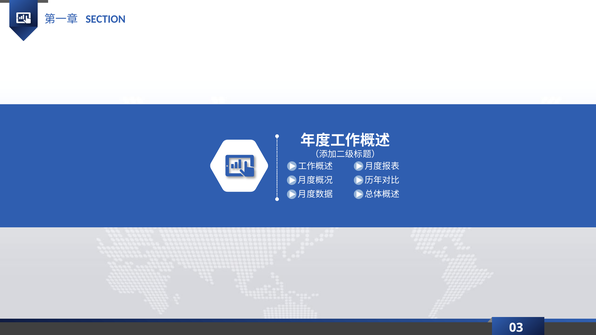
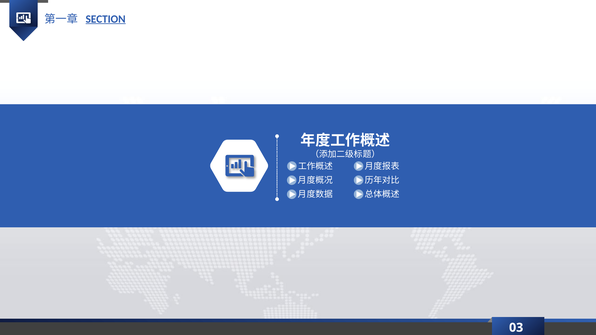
SECTION underline: none -> present (106, 19)
